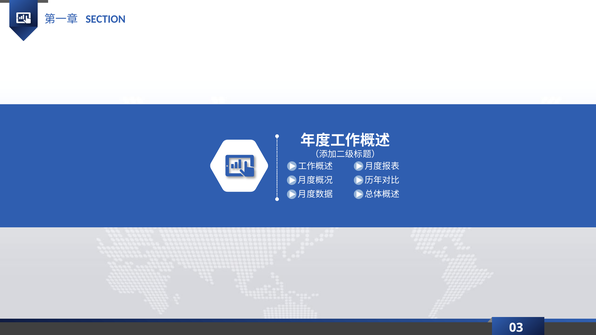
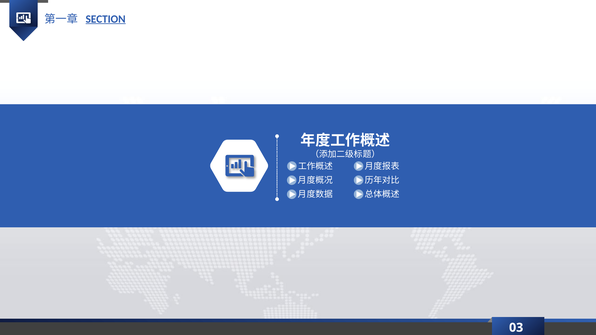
SECTION underline: none -> present (106, 19)
